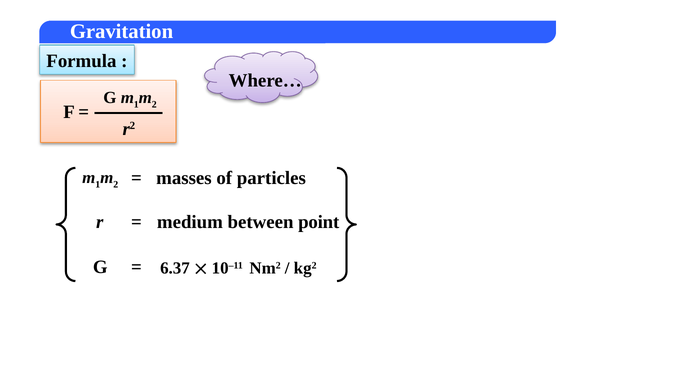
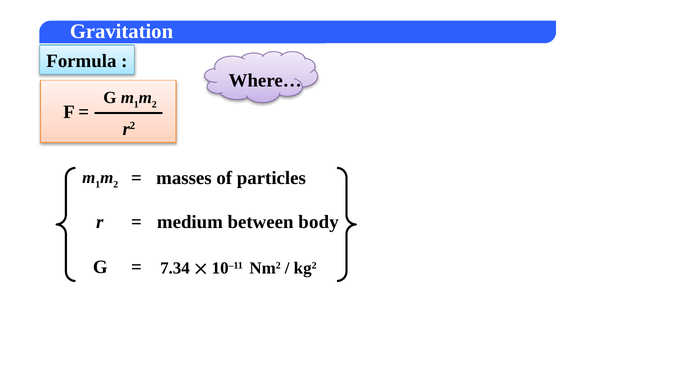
point: point -> body (319, 222)
6.37: 6.37 -> 7.34 (175, 268)
